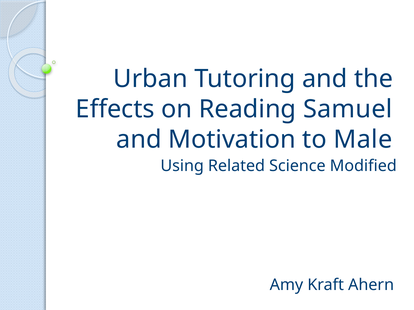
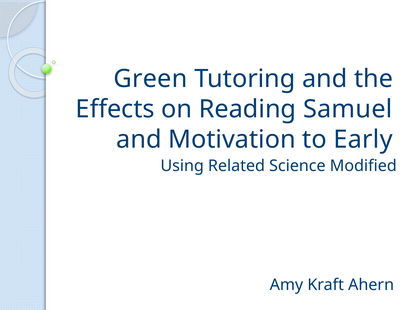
Urban: Urban -> Green (150, 79)
Male: Male -> Early (363, 140)
